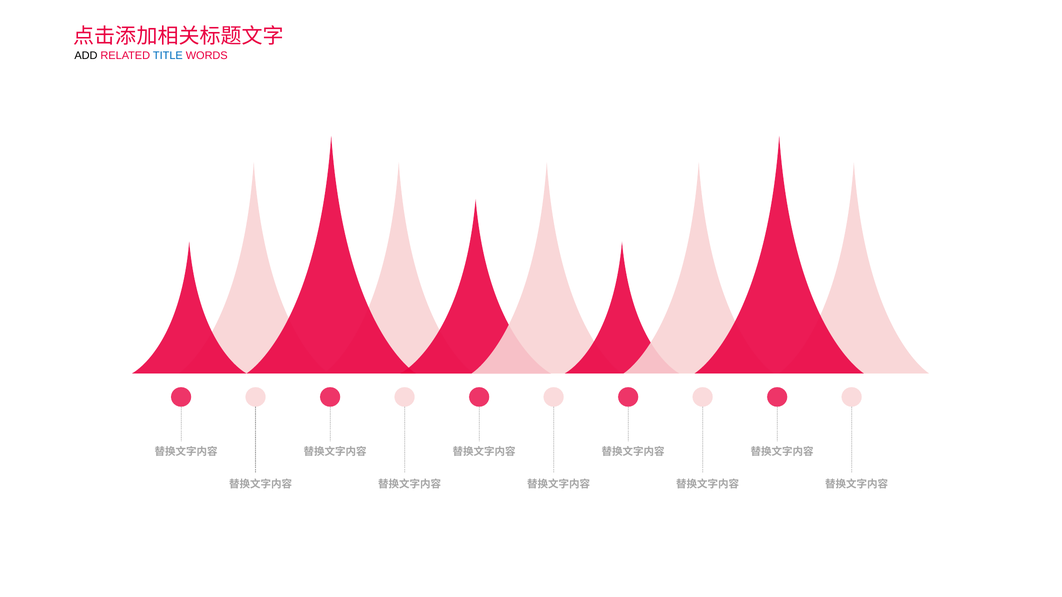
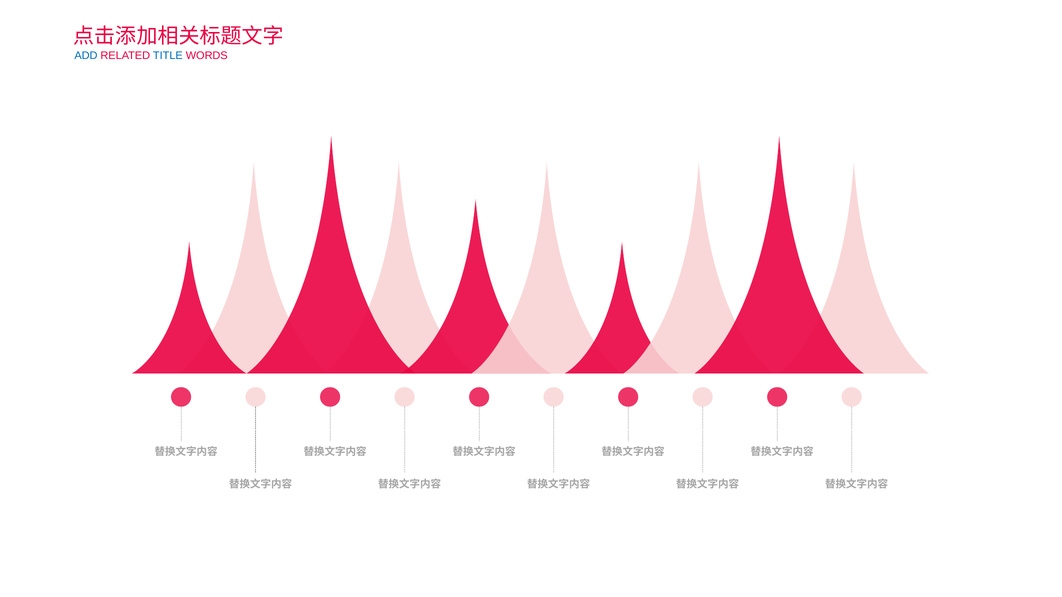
ADD colour: black -> blue (86, 56)
